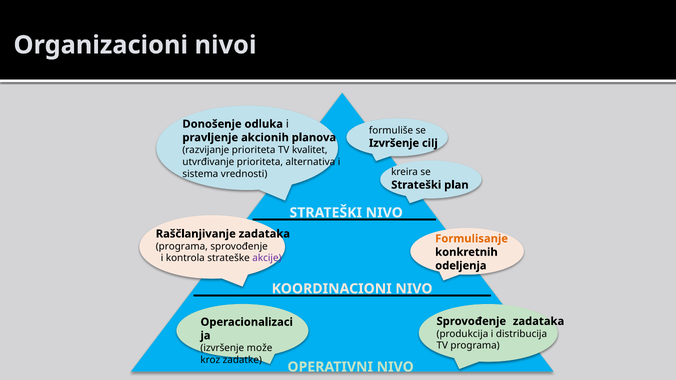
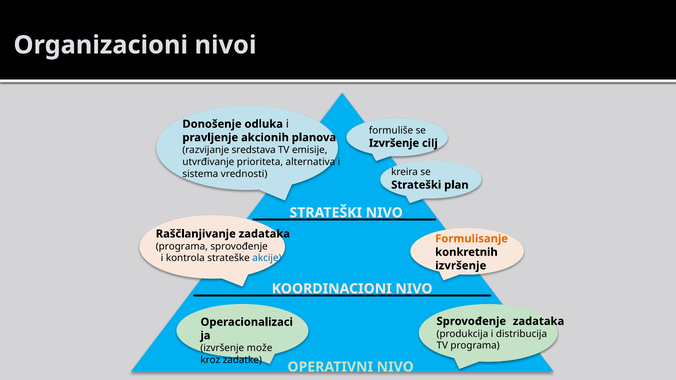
razvijanje prioriteta: prioriteta -> sredstava (254, 150)
kvalitet: kvalitet -> emisije (310, 150)
akcije colour: purple -> blue (267, 258)
odeljenja: odeljenja -> izvršenje (461, 266)
